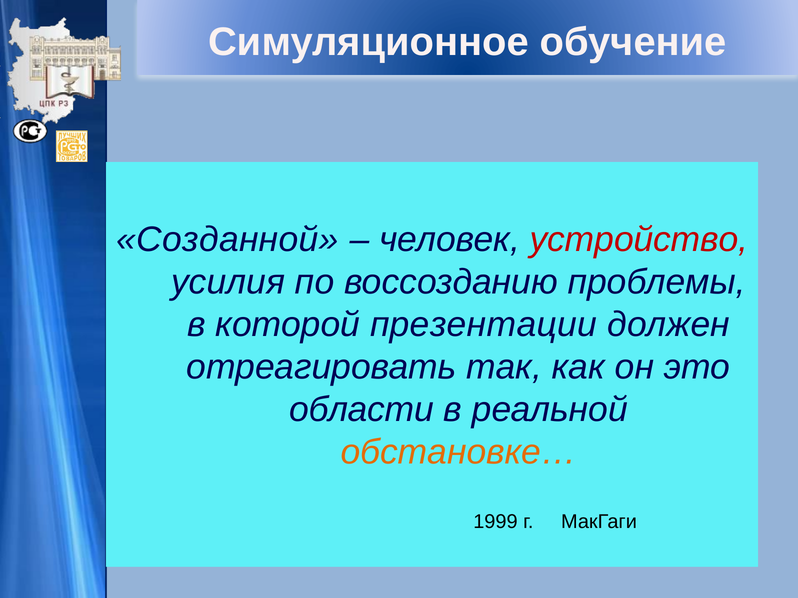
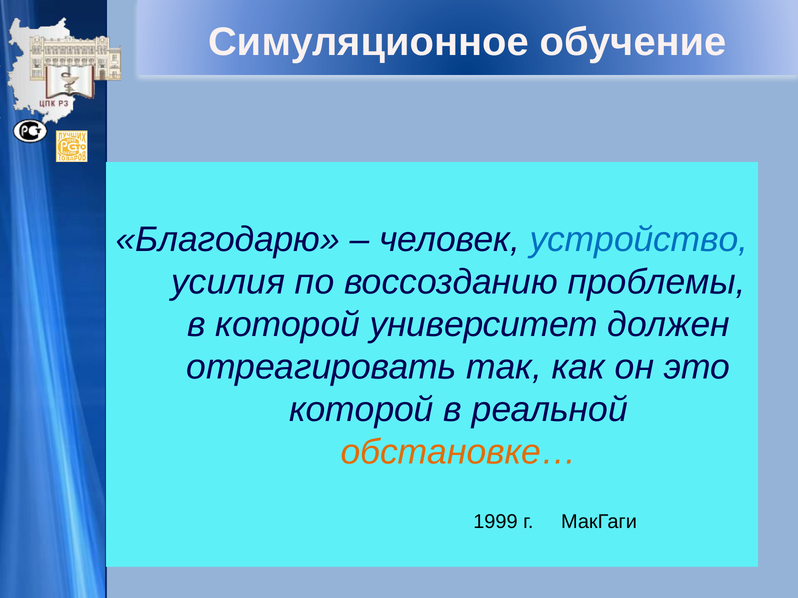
Созданной: Созданной -> Благодарю (228, 240)
устройство colour: red -> blue (639, 240)
презентации: презентации -> университет (484, 325)
области: области -> которой (361, 410)
